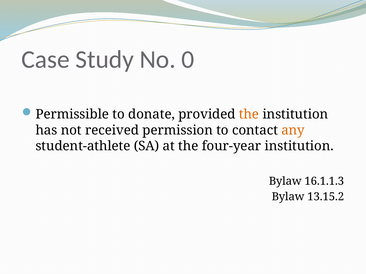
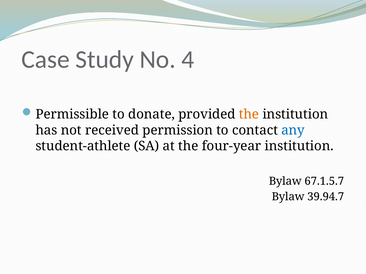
0: 0 -> 4 (188, 60)
any colour: orange -> blue (293, 130)
16.1.1.3: 16.1.1.3 -> 67.1.5.7 (324, 181)
13.15.2: 13.15.2 -> 39.94.7 (326, 197)
